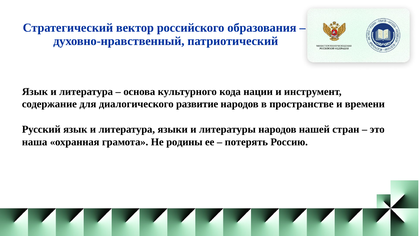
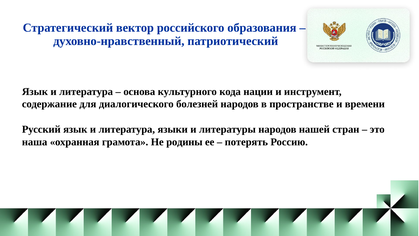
развитие: развитие -> болезней (197, 104)
